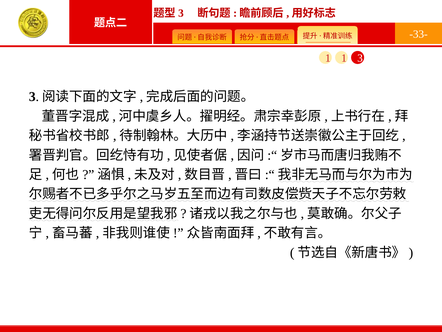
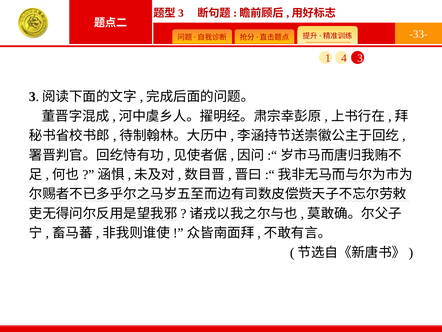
1 1: 1 -> 4 (344, 58)
